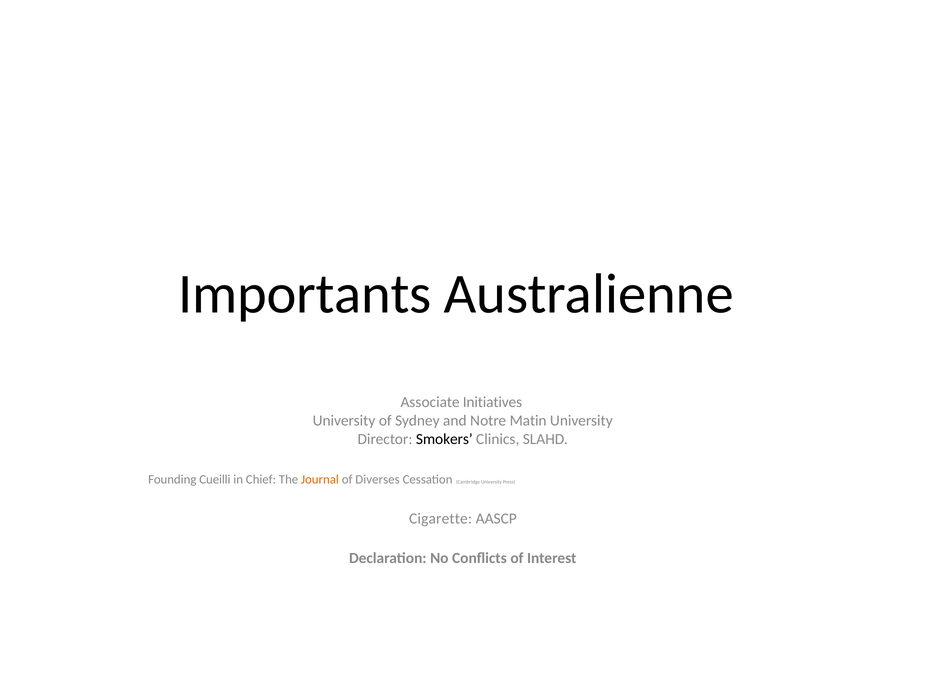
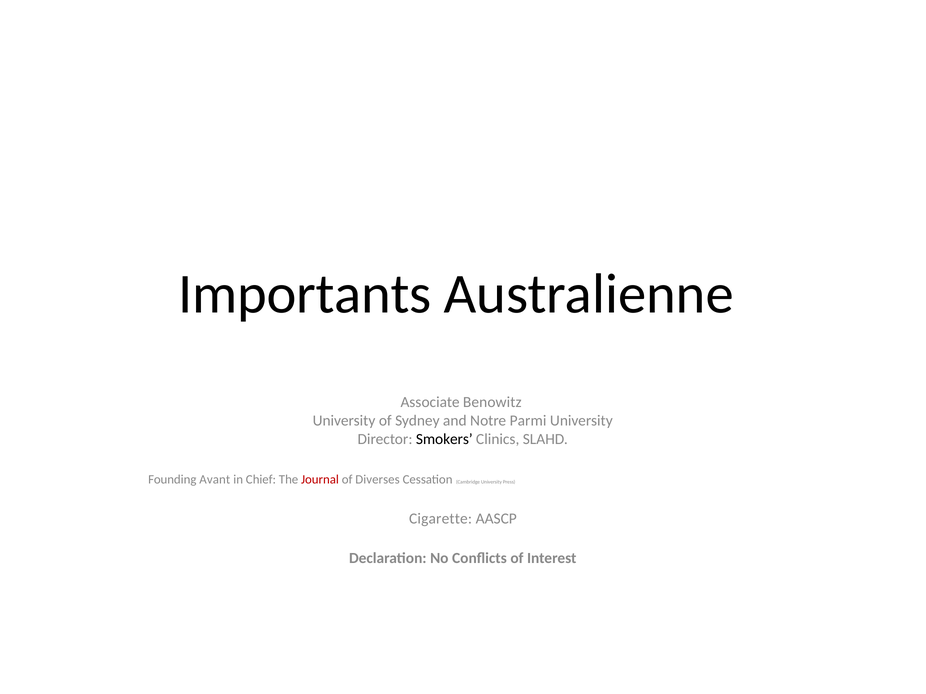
Initiatives: Initiatives -> Benowitz (492, 403)
Matin: Matin -> Parmi (528, 421)
Cueilli: Cueilli -> Avant (215, 480)
Journal colour: orange -> red (320, 480)
